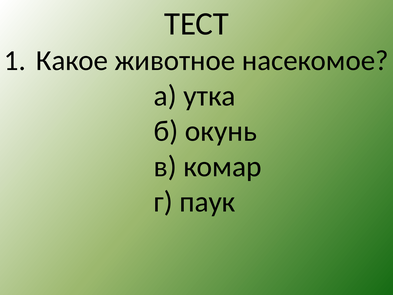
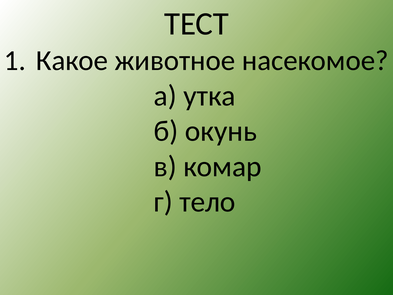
паук: паук -> тело (207, 202)
